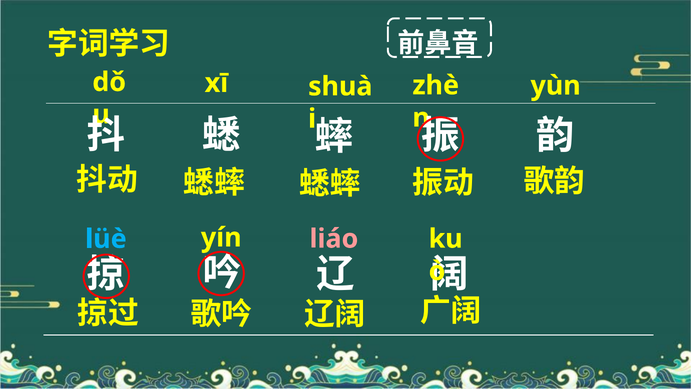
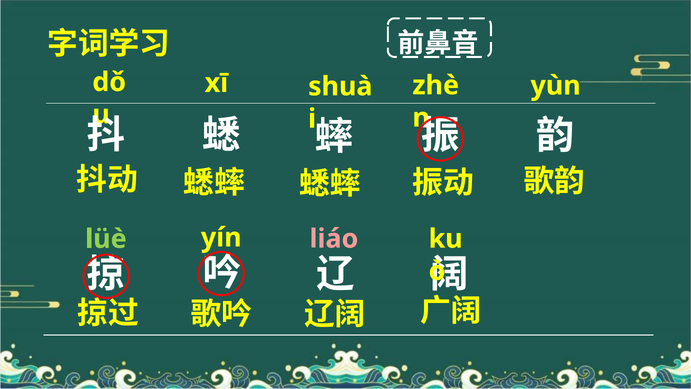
lüè colour: light blue -> light green (106, 239)
